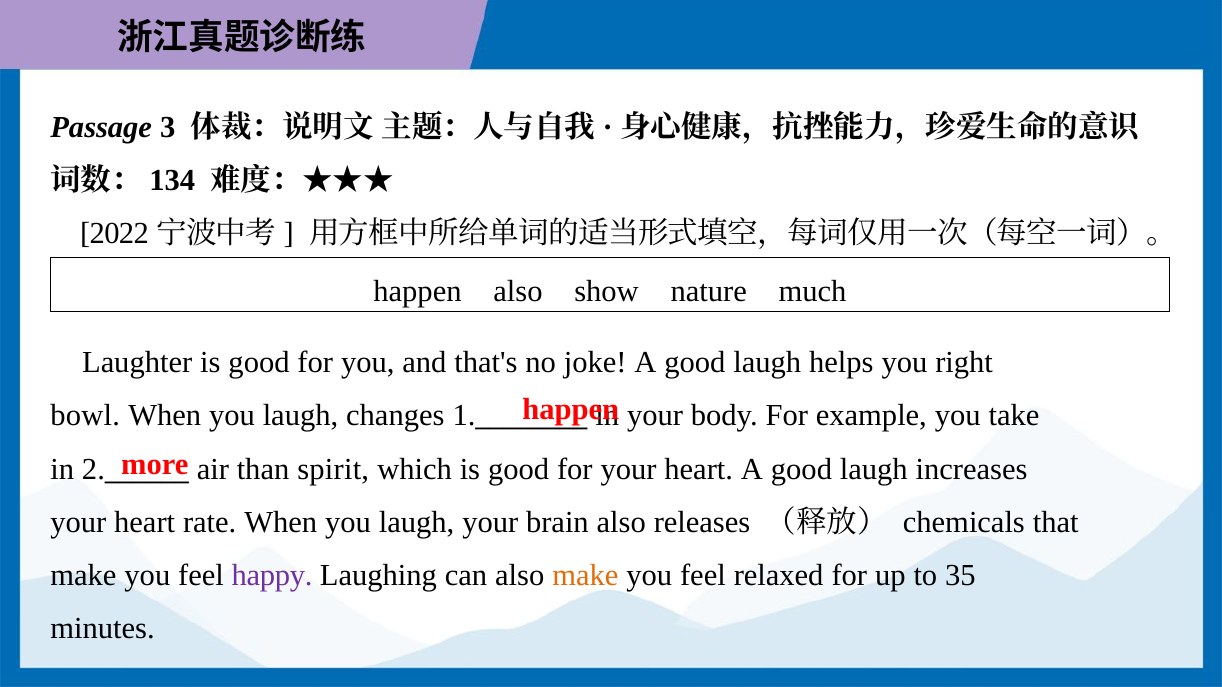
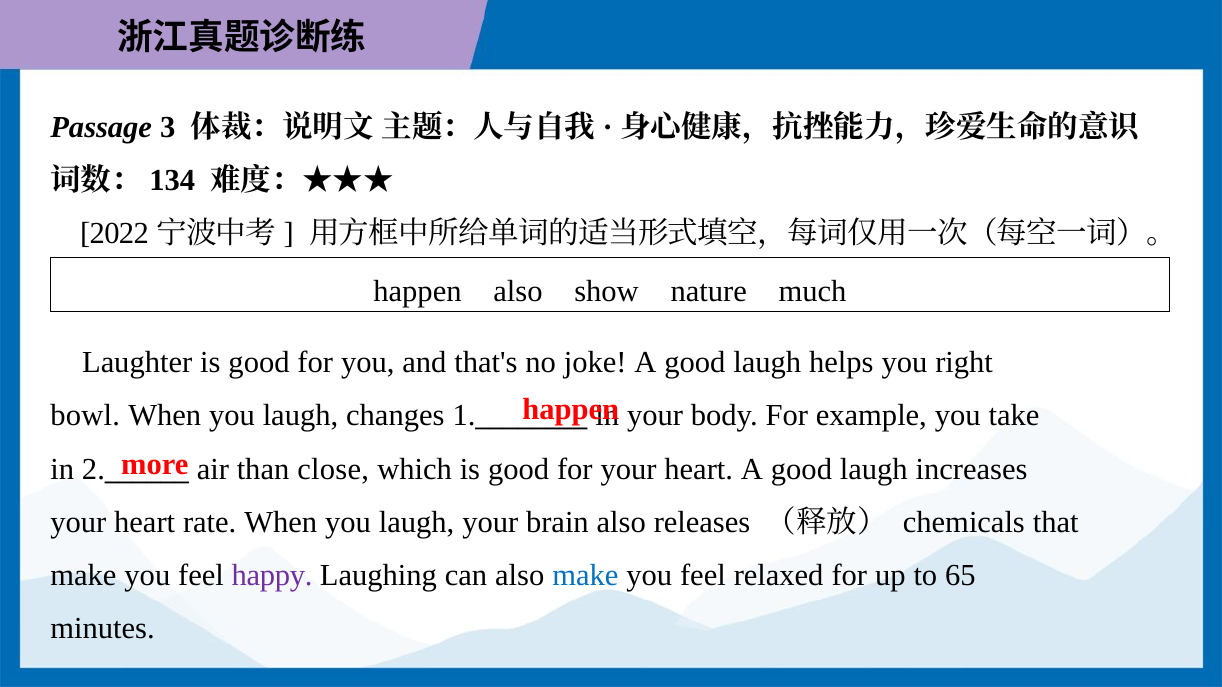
spirit: spirit -> close (333, 469)
make colour: orange -> blue (585, 576)
35: 35 -> 65 (960, 576)
